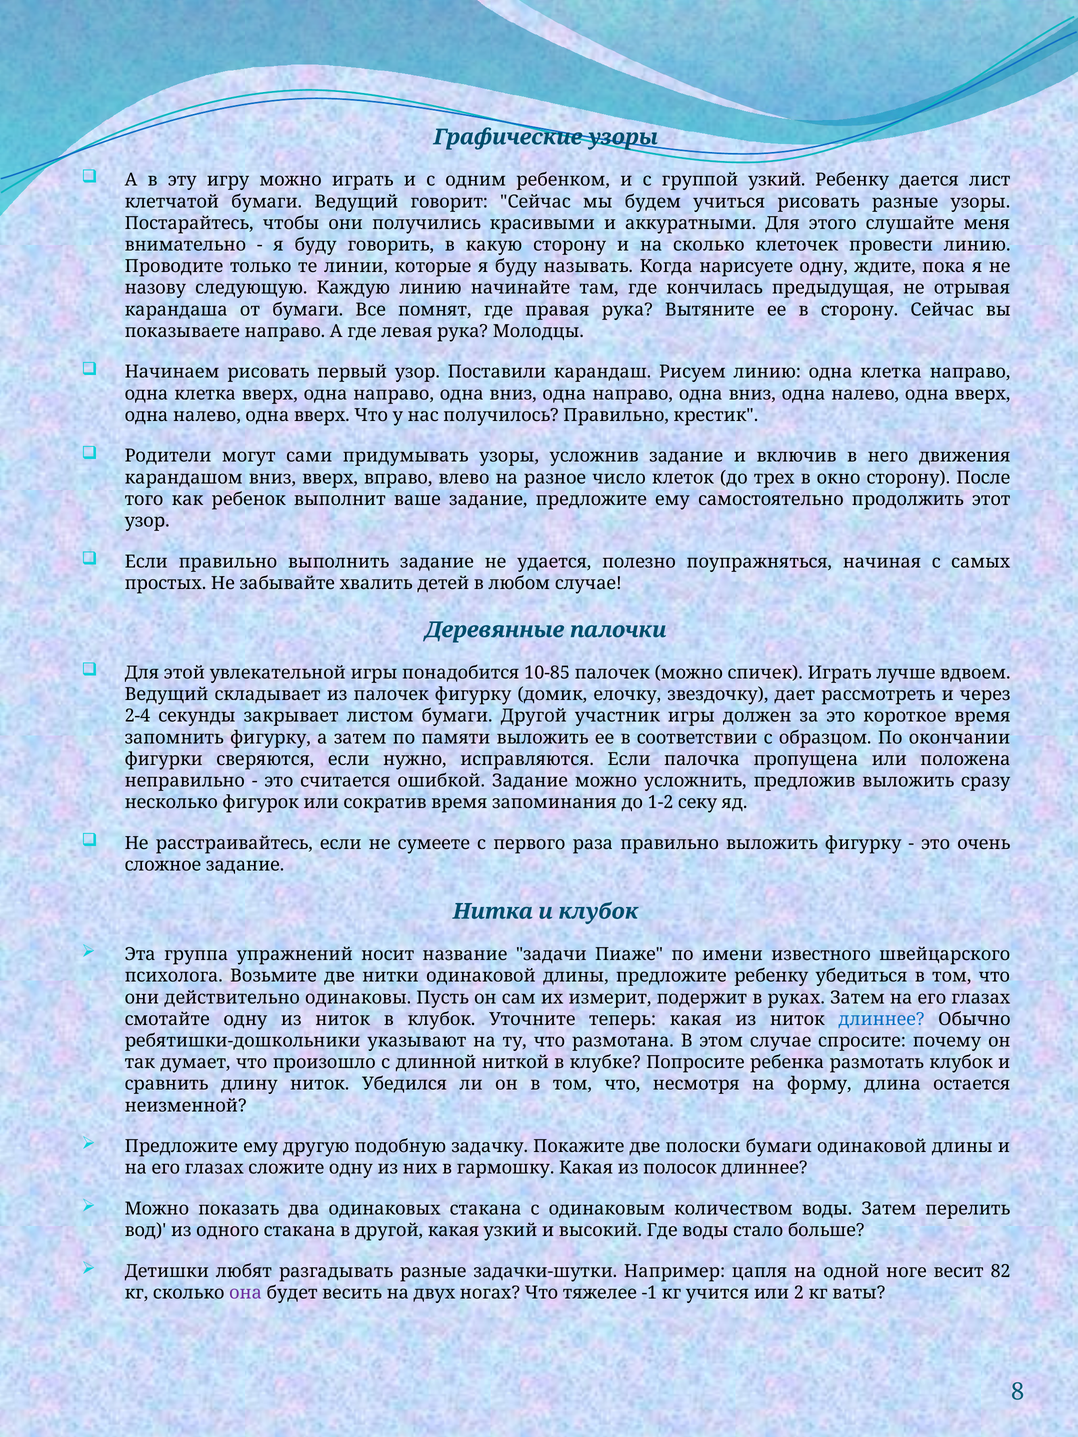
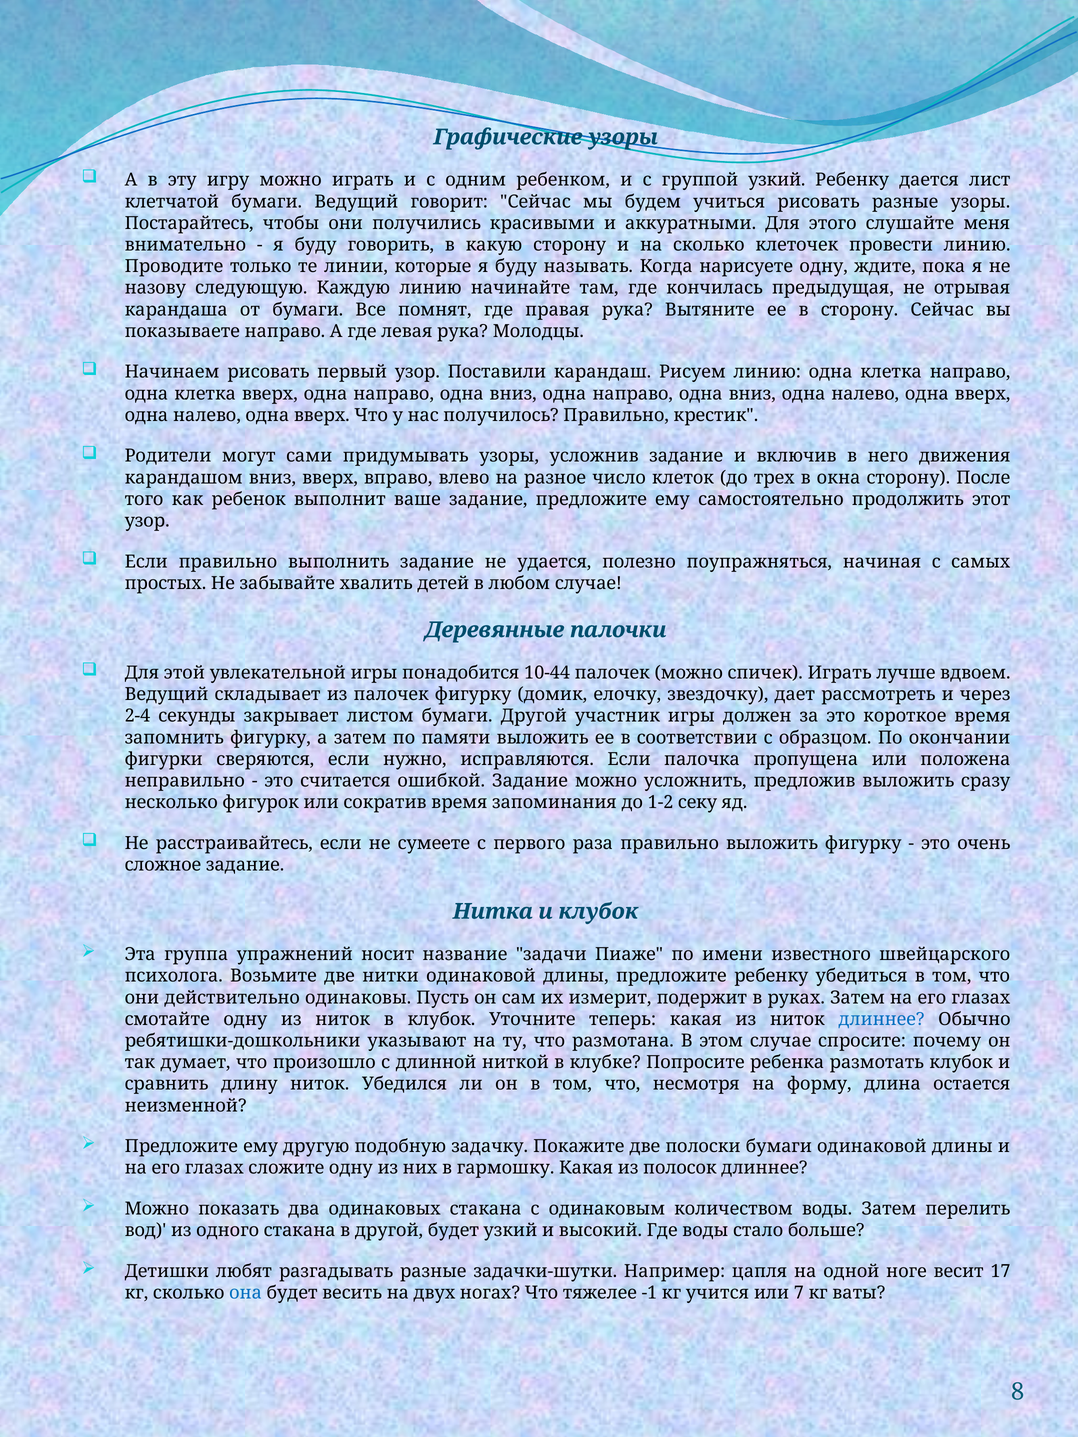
окно: окно -> окна (839, 478)
10-85: 10-85 -> 10-44 (547, 673)
другой какая: какая -> будет (453, 1231)
82: 82 -> 17 (1001, 1272)
она colour: purple -> blue (246, 1293)
2: 2 -> 7 (799, 1293)
